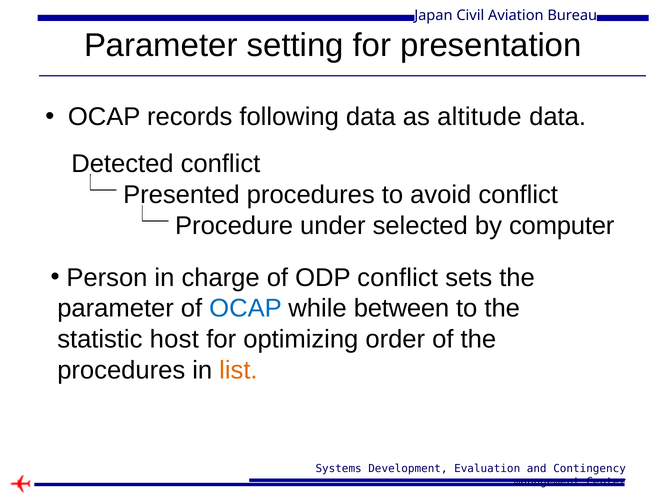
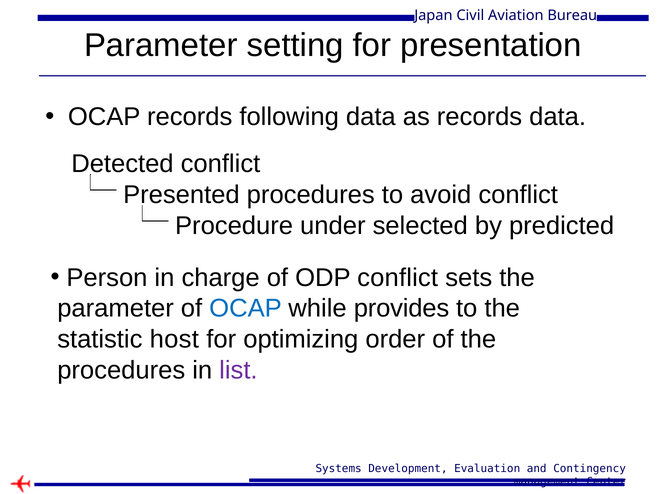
as altitude: altitude -> records (480, 117)
computer: computer -> predicted (562, 226)
between: between -> provides (401, 309)
list colour: orange -> purple (238, 370)
